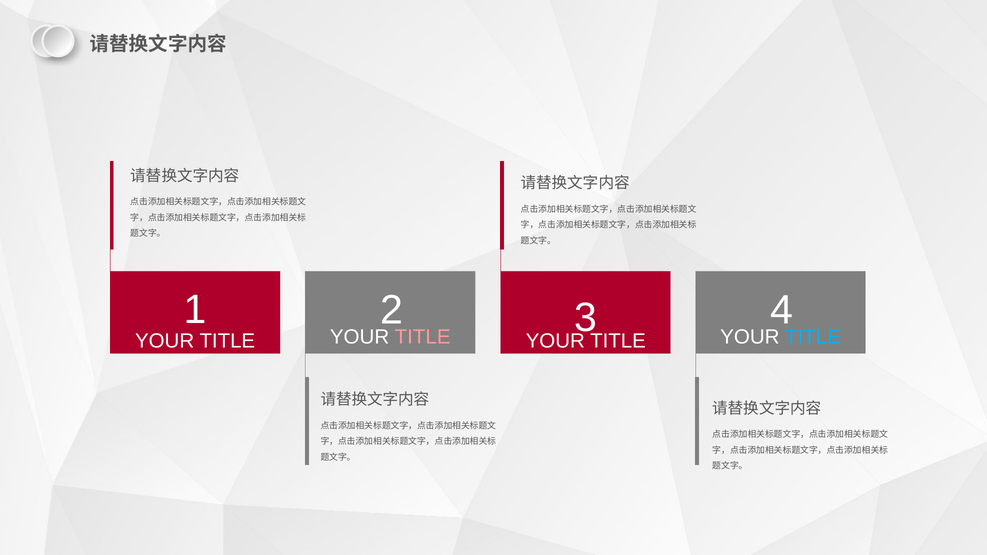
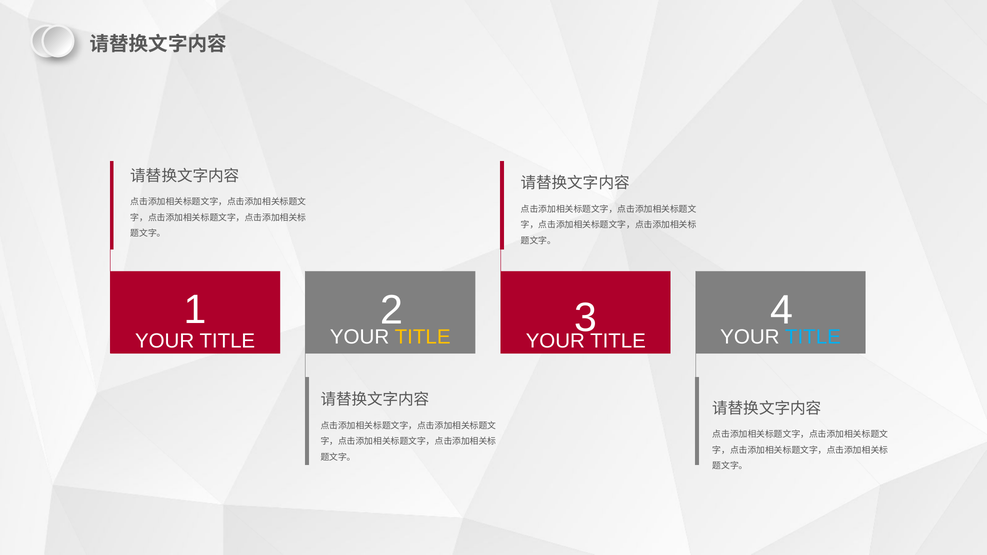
TITLE colour: pink -> yellow (423, 337)
